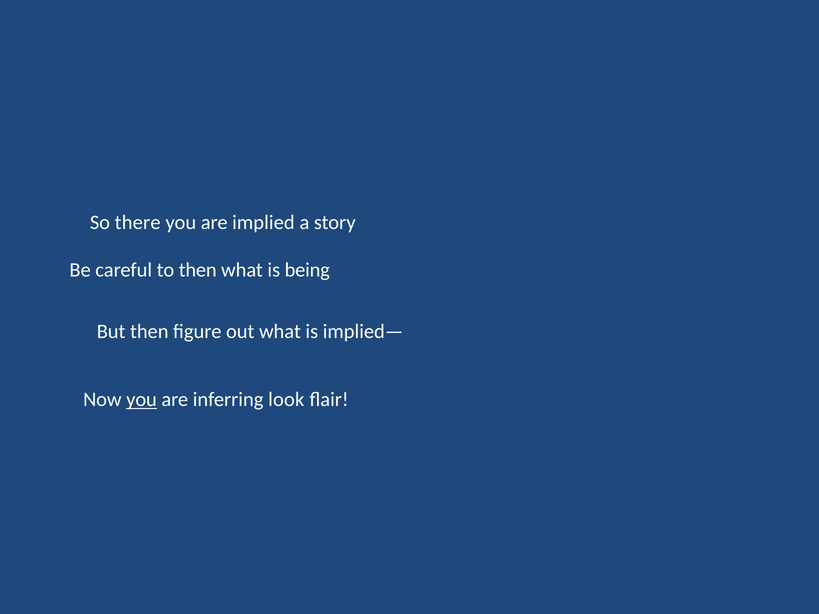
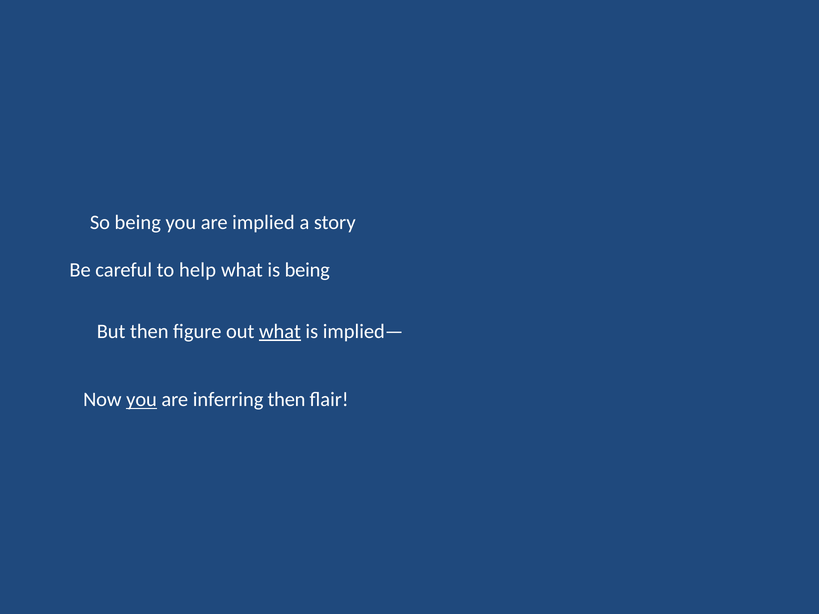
So there: there -> being (138, 222)
to then: then -> help (198, 270)
what underline: none -> present (280, 332)
inferring look: look -> then (287, 400)
